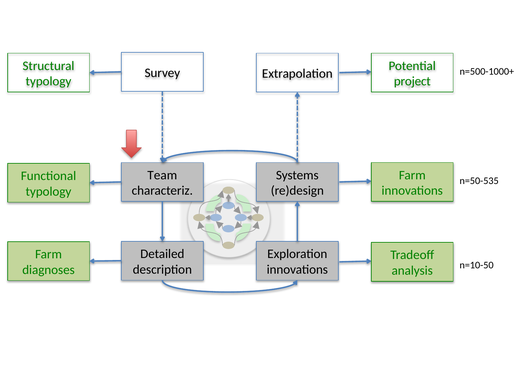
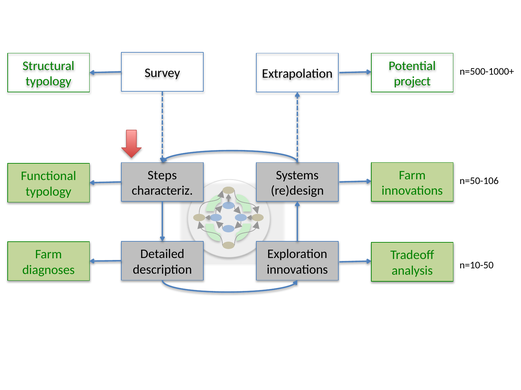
Team: Team -> Steps (162, 175)
n=50-535: n=50-535 -> n=50-106 (479, 181)
